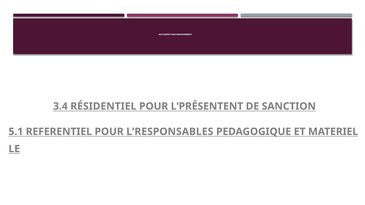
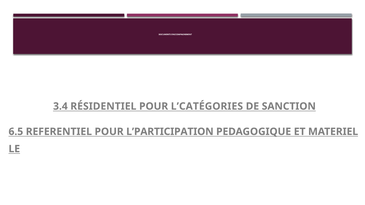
L’PRÉSENTENT: L’PRÉSENTENT -> L’CATÉGORIES (207, 106)
5.1: 5.1 -> 6.5 (16, 132)
L’RESPONSABLES: L’RESPONSABLES -> L’PARTICIPATION (170, 132)
